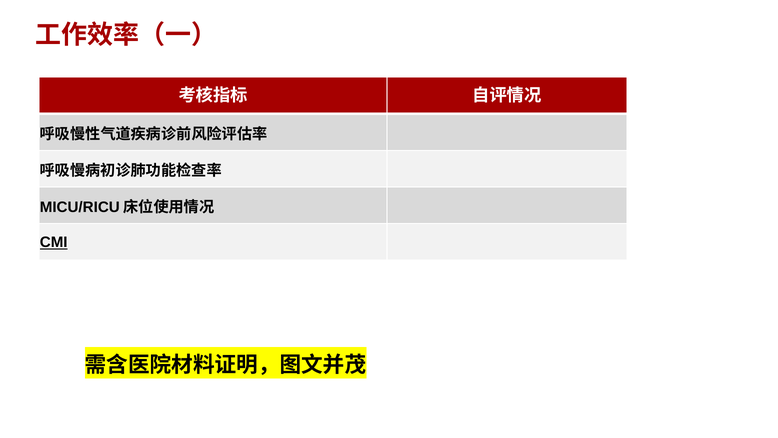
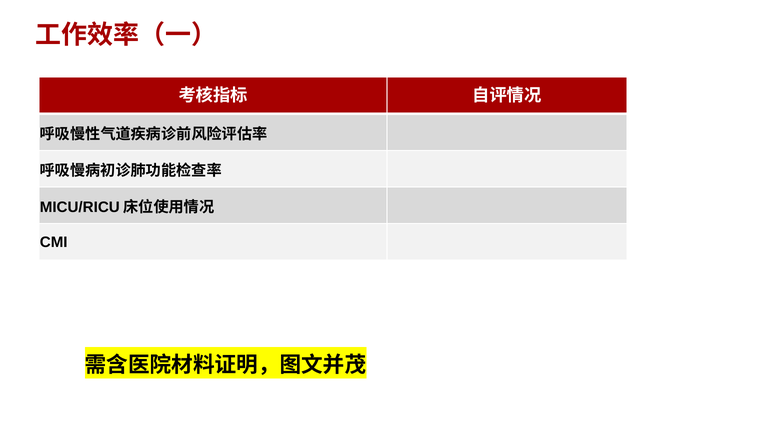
CMI underline: present -> none (54, 242)
